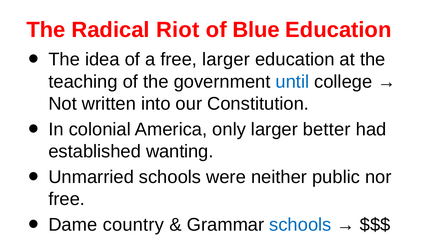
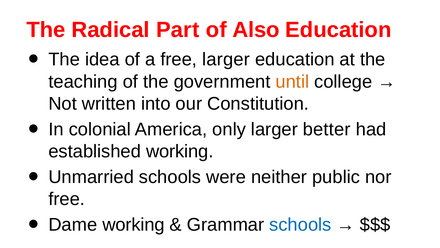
Riot: Riot -> Part (178, 30)
Blue: Blue -> Also (256, 30)
until colour: blue -> orange (292, 81)
established wanting: wanting -> working (180, 151)
Dame country: country -> working (133, 224)
